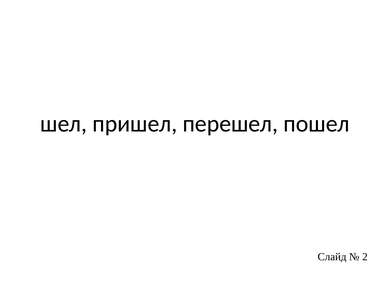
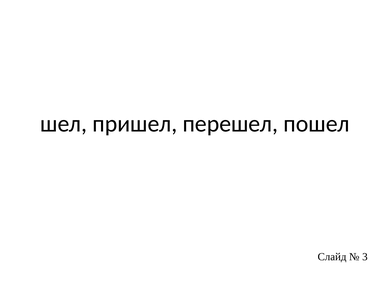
2: 2 -> 3 (365, 257)
